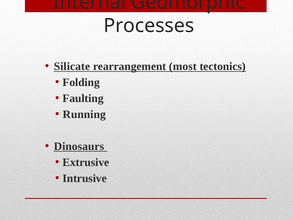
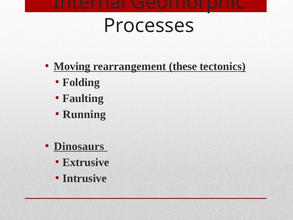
Silicate: Silicate -> Moving (72, 66)
most: most -> these (183, 66)
